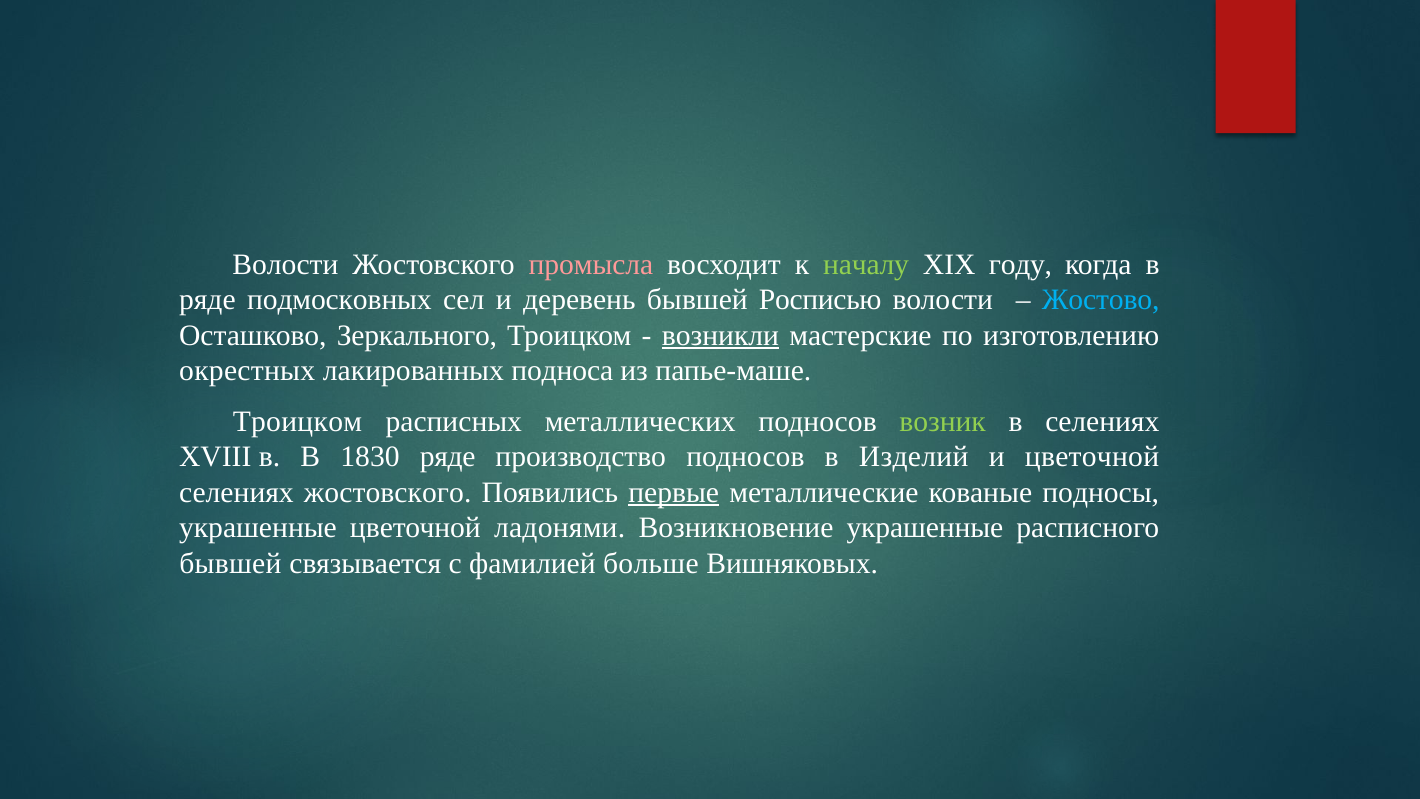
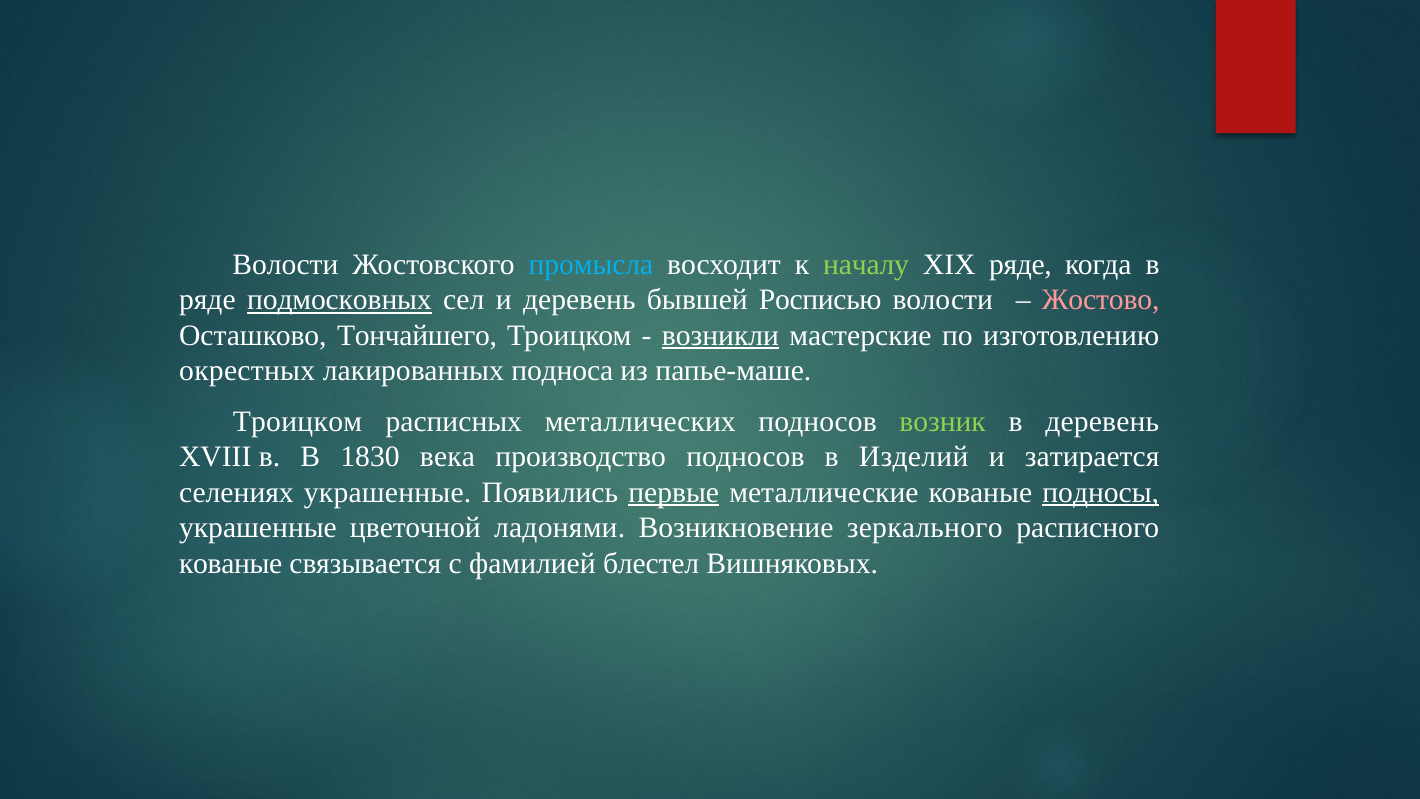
промысла colour: pink -> light blue (591, 264)
ХIХ году: году -> ряде (1020, 264)
подмосковных underline: none -> present (339, 300)
Жостово colour: light blue -> pink (1101, 300)
Зеркального: Зеркального -> Тончайшего (417, 335)
в селениях: селениях -> деревень (1102, 421)
1830 ряде: ряде -> века (448, 457)
и цветочной: цветочной -> затирается (1092, 457)
селениях жостовского: жостовского -> украшенные (388, 492)
подносы underline: none -> present (1101, 492)
Возникновение украшенные: украшенные -> зеркального (925, 528)
бывшей: бывшей -> кованые (231, 563)
больше: больше -> блестел (651, 563)
